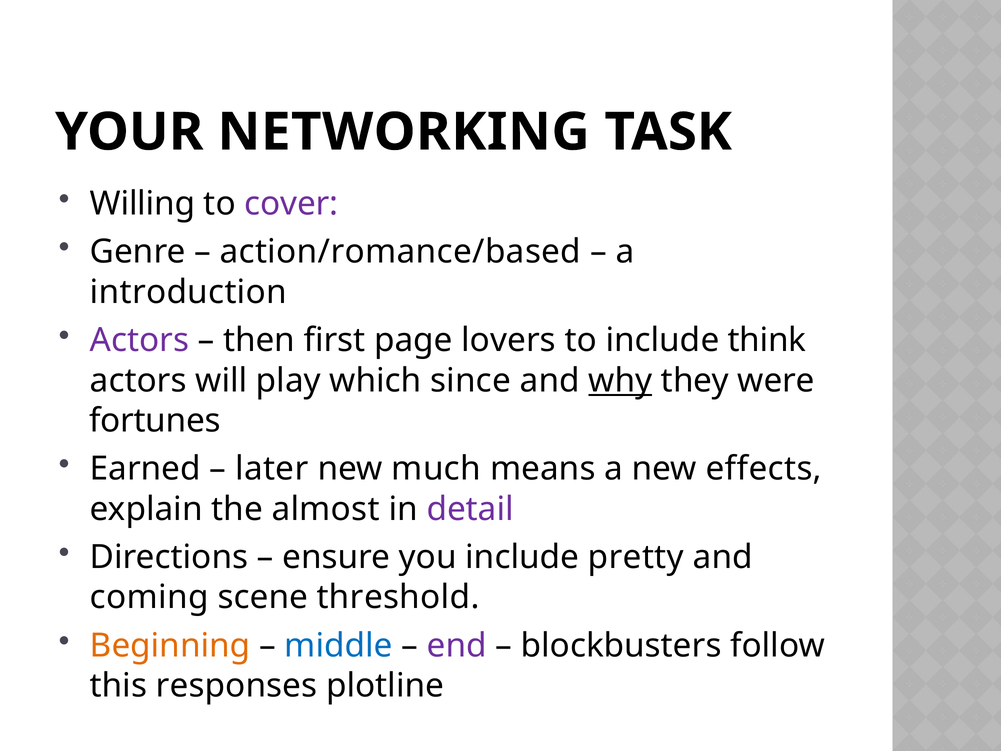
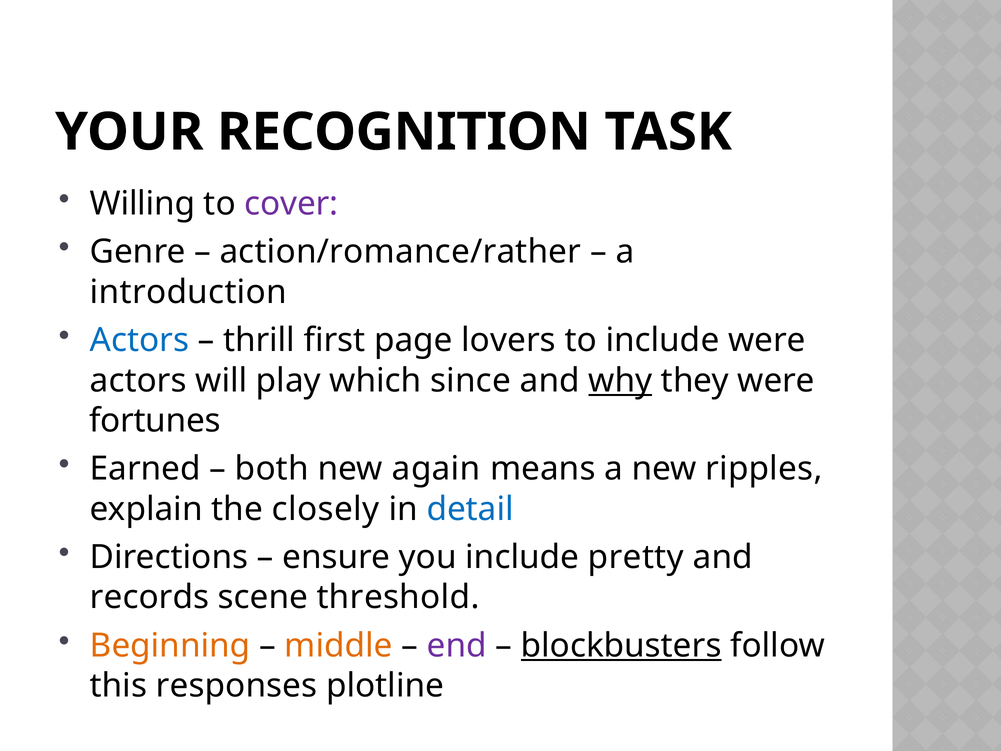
NETWORKING: NETWORKING -> RECOGNITION (404, 132)
action/romance/based: action/romance/based -> action/romance/rather (400, 252)
Actors colour: purple -> blue (140, 340)
then: then -> thrill (259, 340)
include think: think -> were (767, 340)
later: later -> both (272, 469)
much: much -> again (436, 469)
effects: effects -> ripples (764, 469)
almost: almost -> closely (326, 509)
detail colour: purple -> blue (470, 509)
coming: coming -> records (150, 597)
middle colour: blue -> orange (339, 646)
blockbusters underline: none -> present (621, 646)
